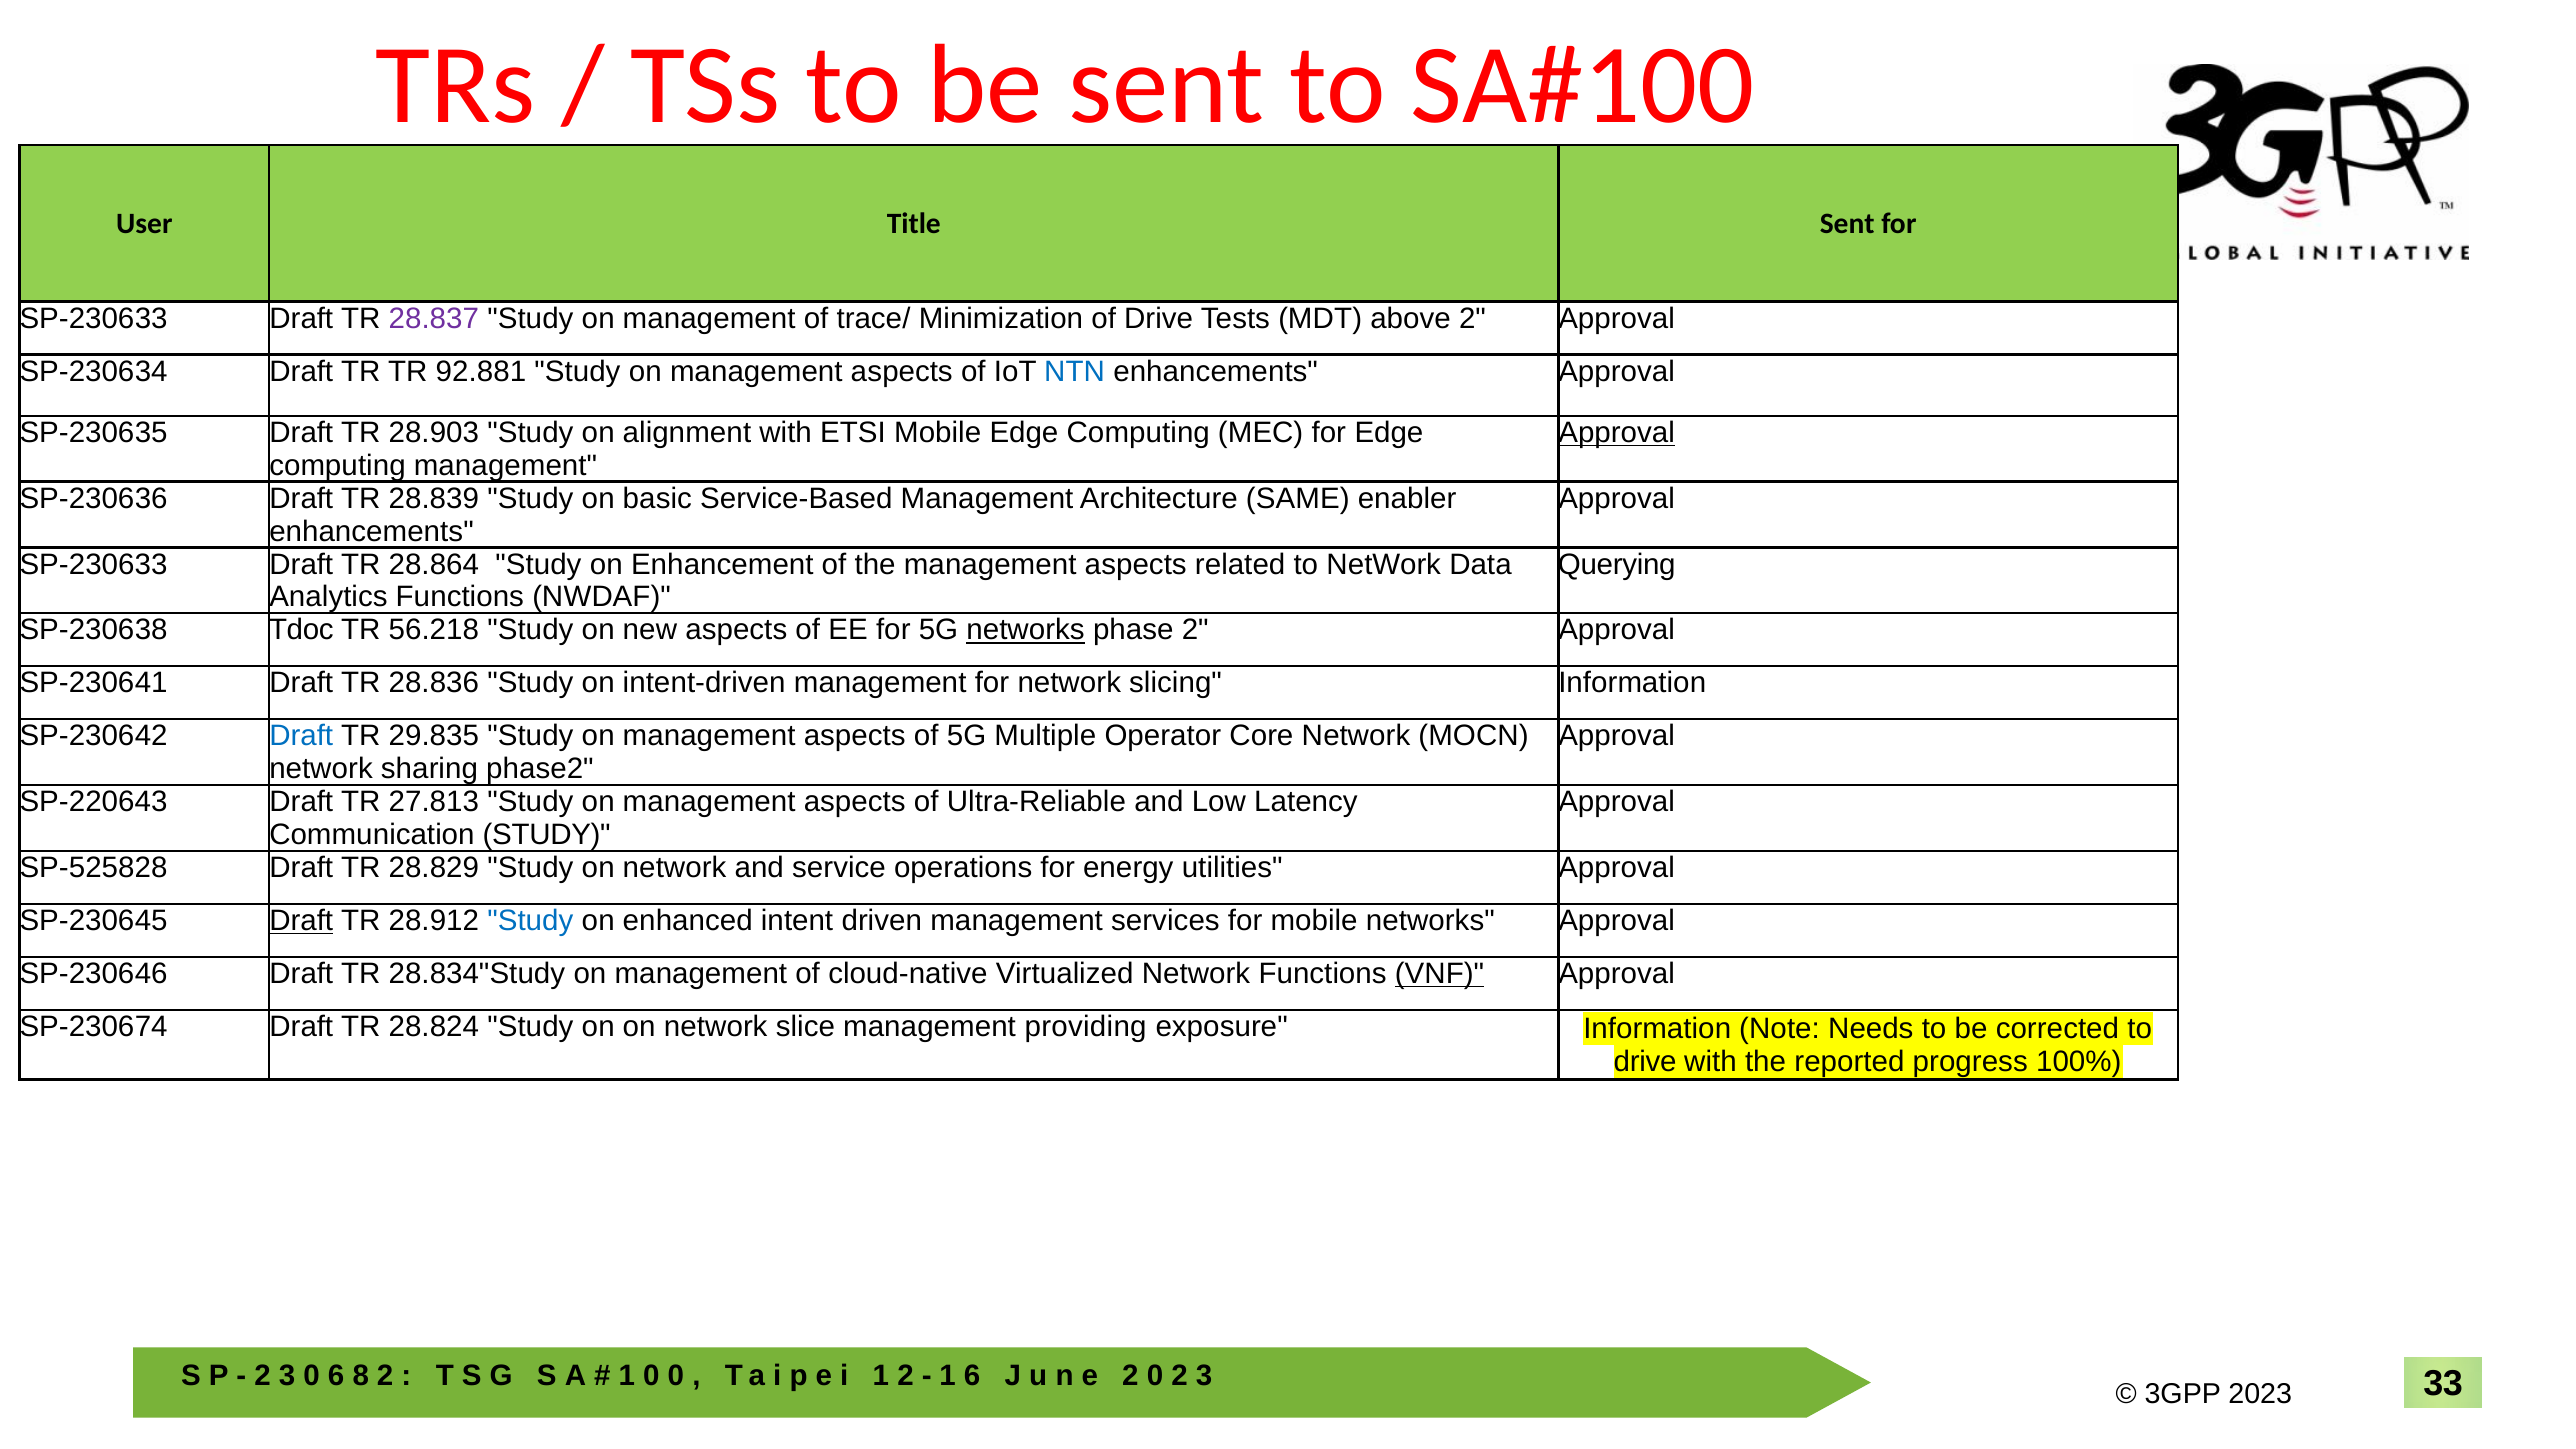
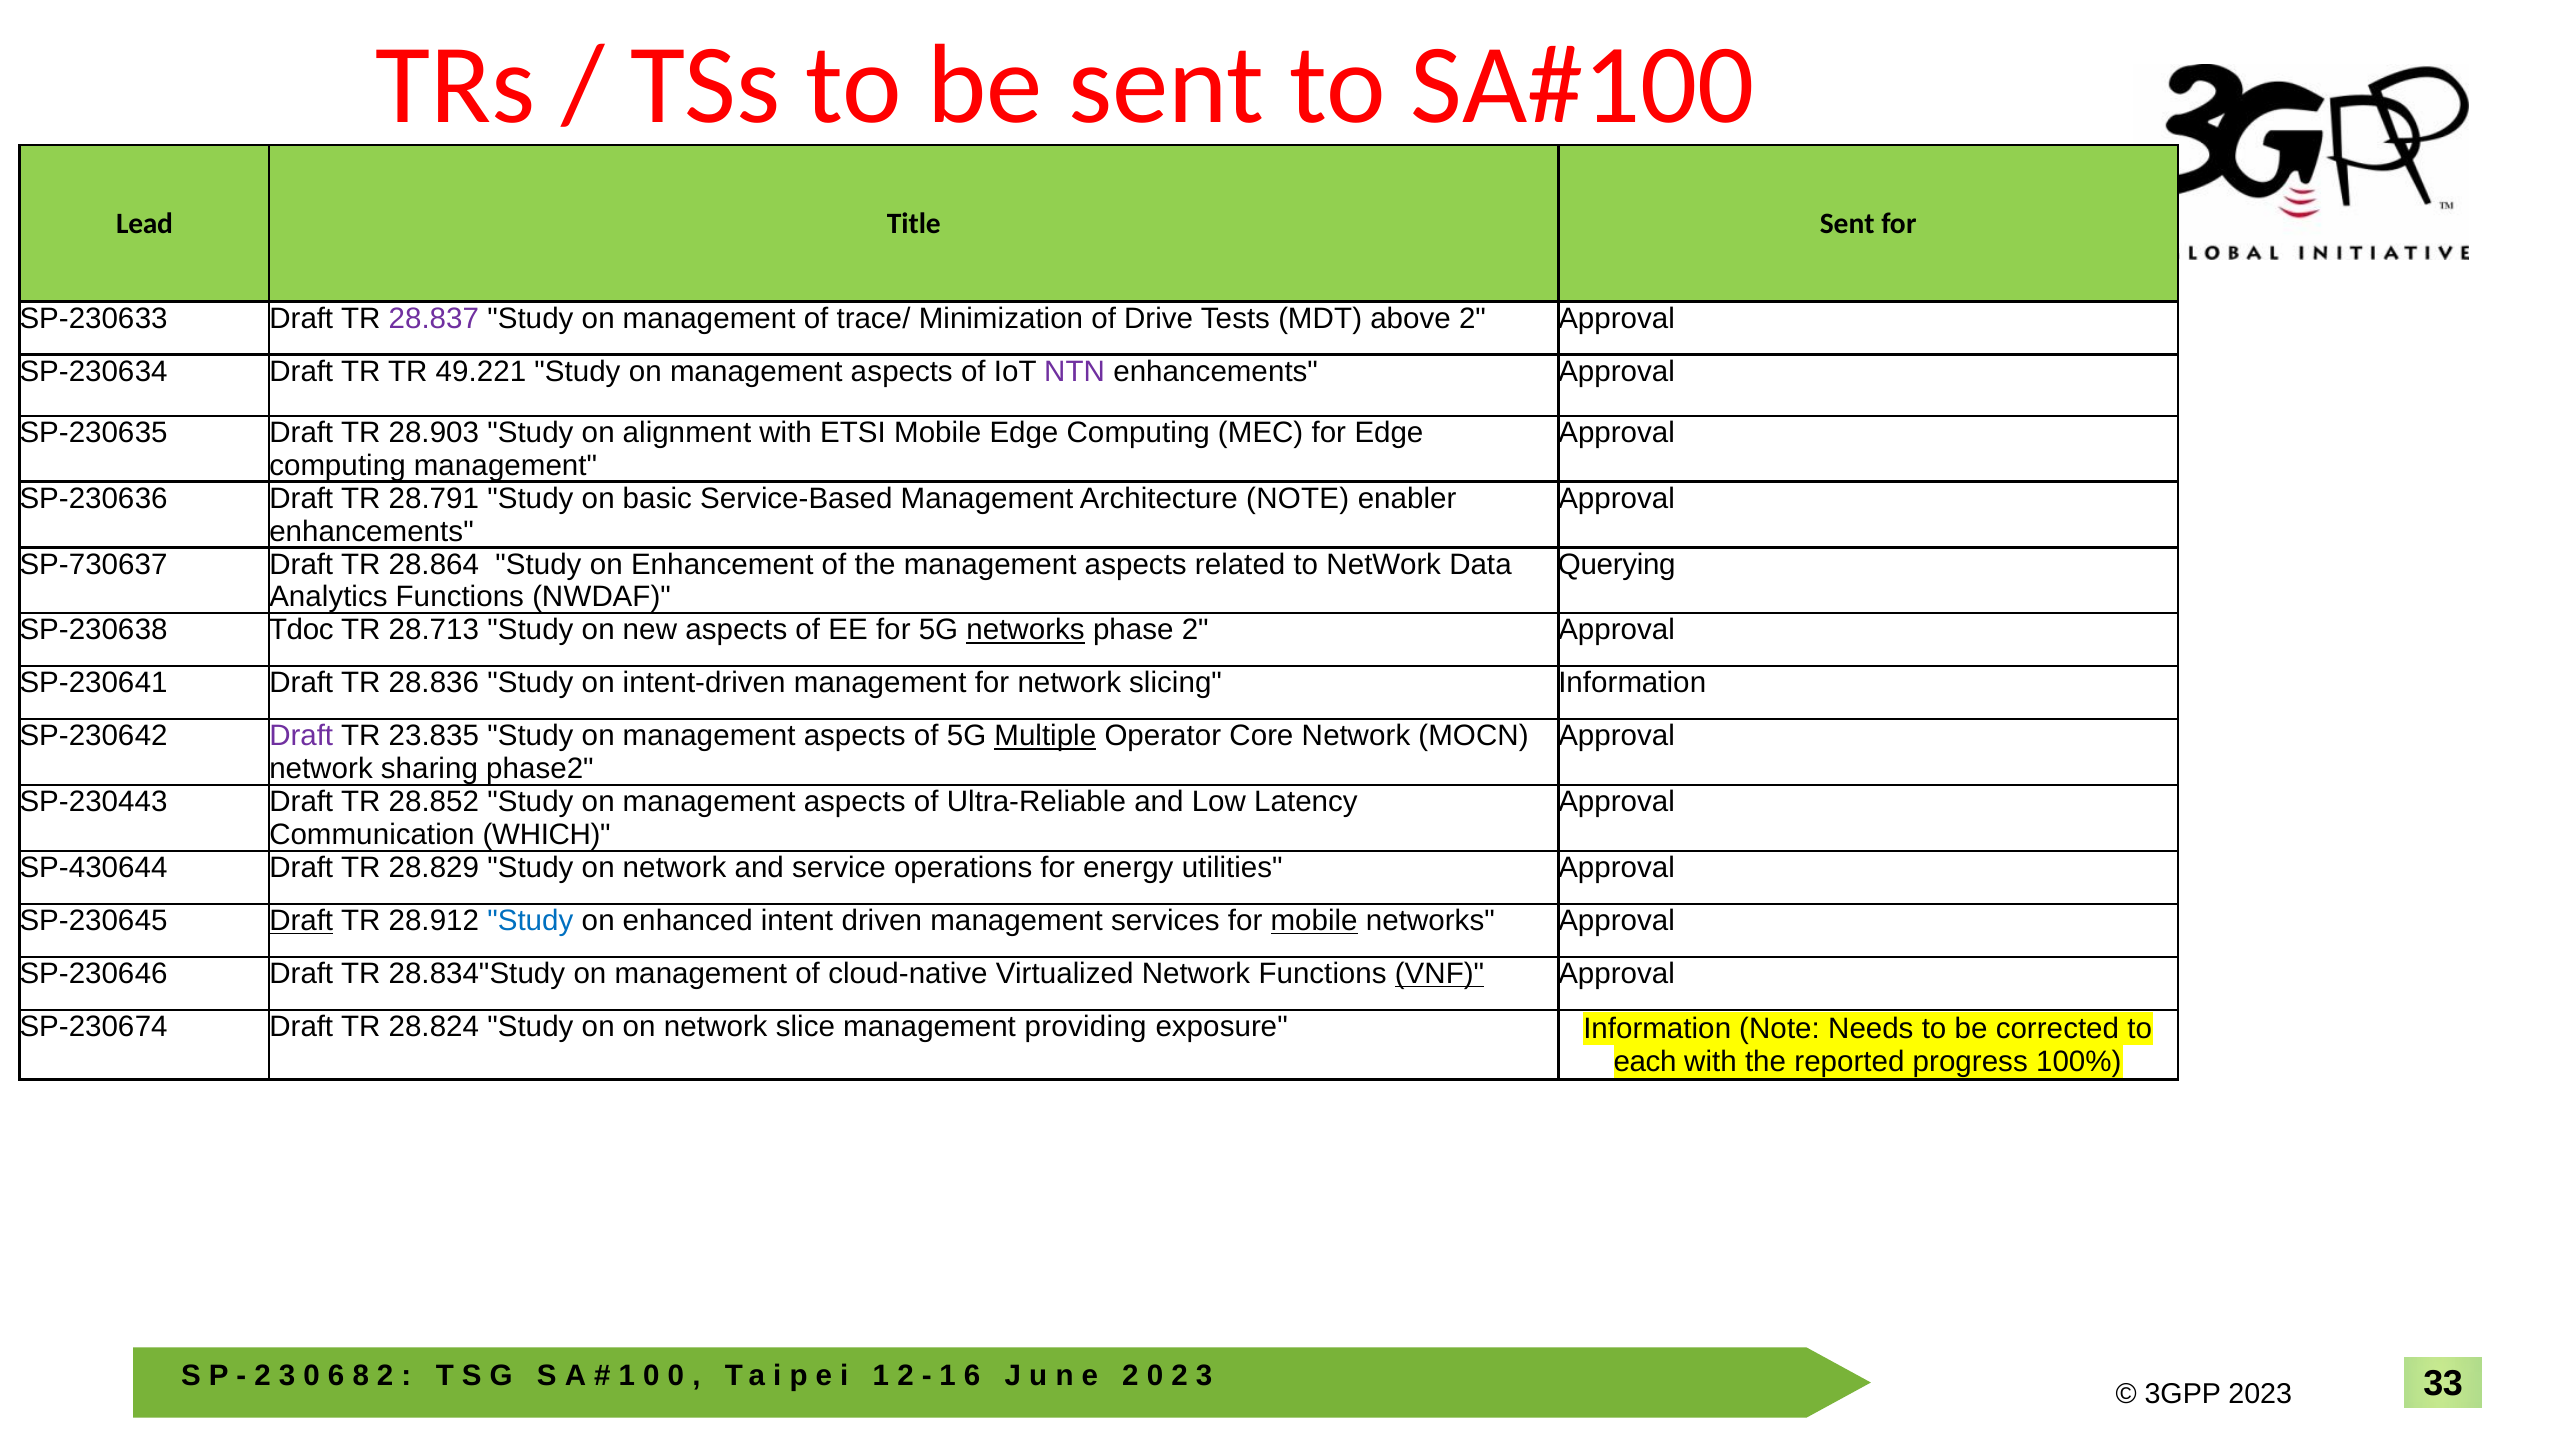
User: User -> Lead (144, 224)
92.881: 92.881 -> 49.221 (481, 371)
NTN colour: blue -> purple (1075, 371)
Approval underline: present -> none (1617, 433)
28.839: 28.839 -> 28.791 (434, 499)
Architecture SAME: SAME -> NOTE (1298, 499)
SP-230633: SP-230633 -> SP-730637 (94, 564)
56.218: 56.218 -> 28.713 (434, 630)
Draft colour: blue -> purple (301, 736)
29.835: 29.835 -> 23.835 (434, 736)
Multiple underline: none -> present (1045, 736)
SP-220643: SP-220643 -> SP-230443 (94, 802)
27.813: 27.813 -> 28.852 (434, 802)
Communication STUDY: STUDY -> WHICH (547, 835)
SP-525828: SP-525828 -> SP-430644 (94, 868)
mobile underline: none -> present (1314, 921)
drive: drive -> each (1645, 1062)
